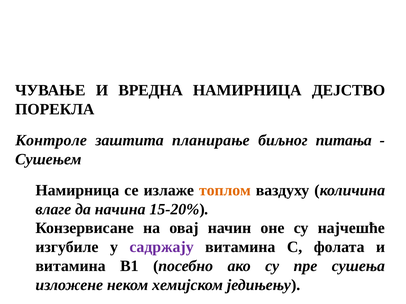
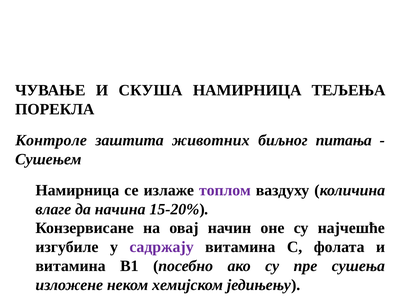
ВРЕДНА: ВРЕДНА -> СКУША (150, 90)
ДЕЈСТВО: ДЕЈСТВО -> ТЕЉЕЊА (349, 90)
планирање: планирање -> животних (211, 140)
топлом colour: orange -> purple (225, 191)
